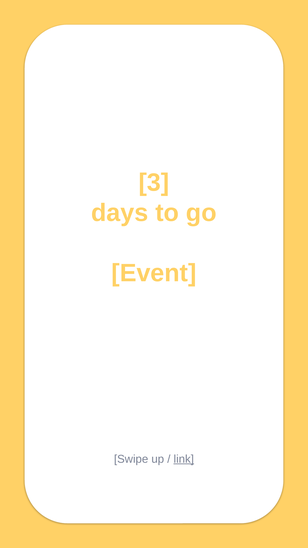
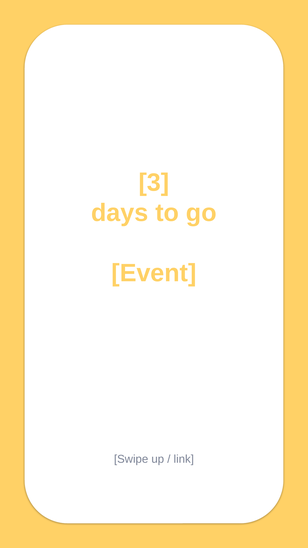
link underline: present -> none (184, 459)
